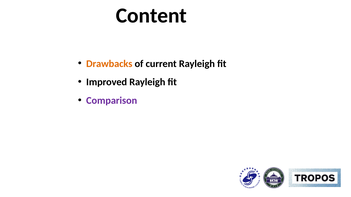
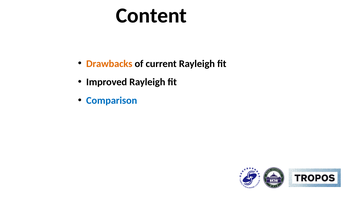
Comparison colour: purple -> blue (112, 101)
